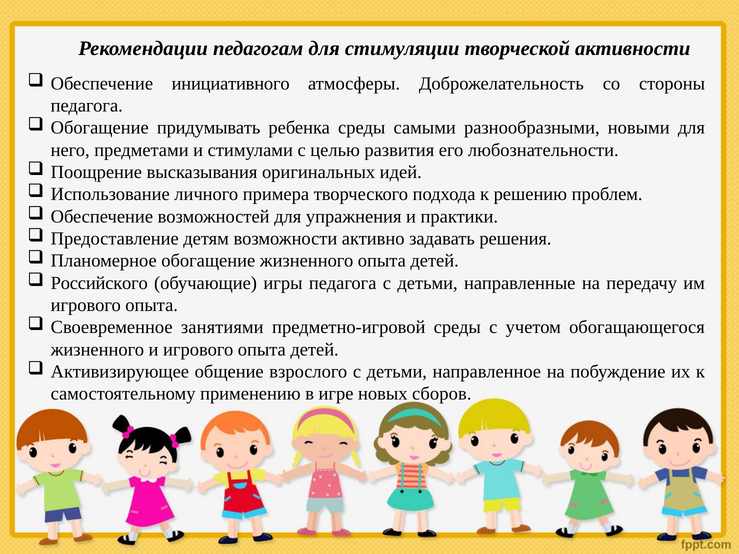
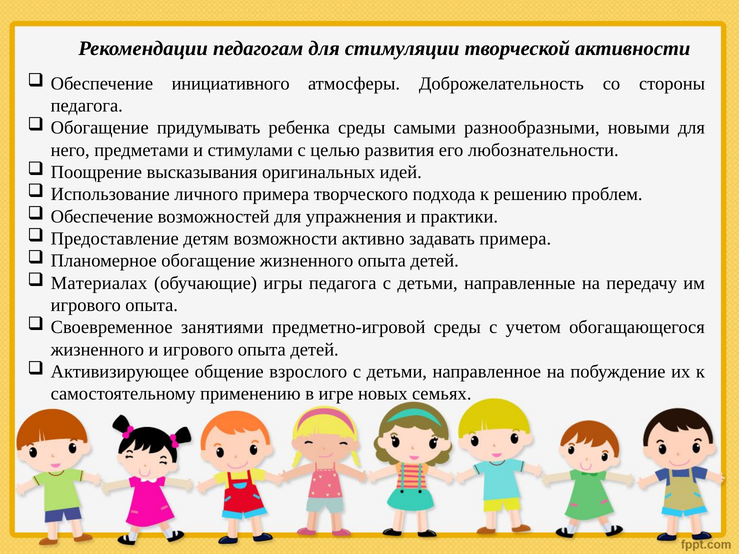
задавать решения: решения -> примера (515, 239)
Российского: Российского -> Материалах (99, 283)
сборов: сборов -> семьях (442, 394)
